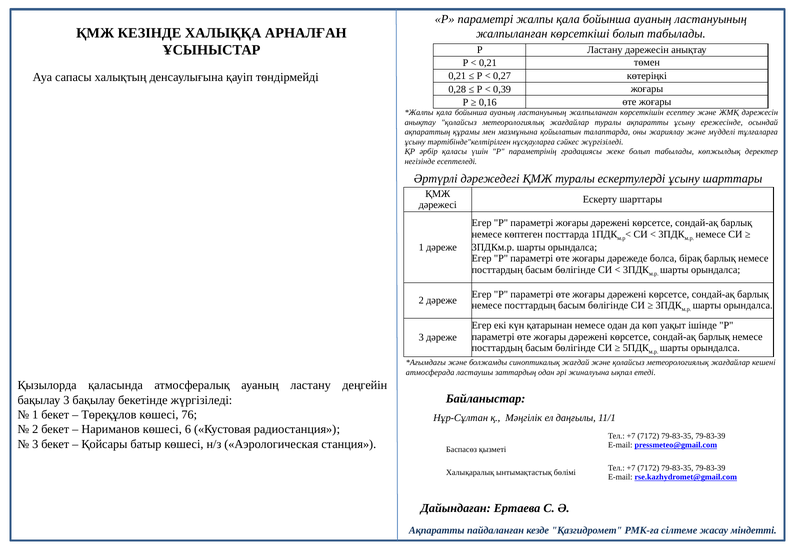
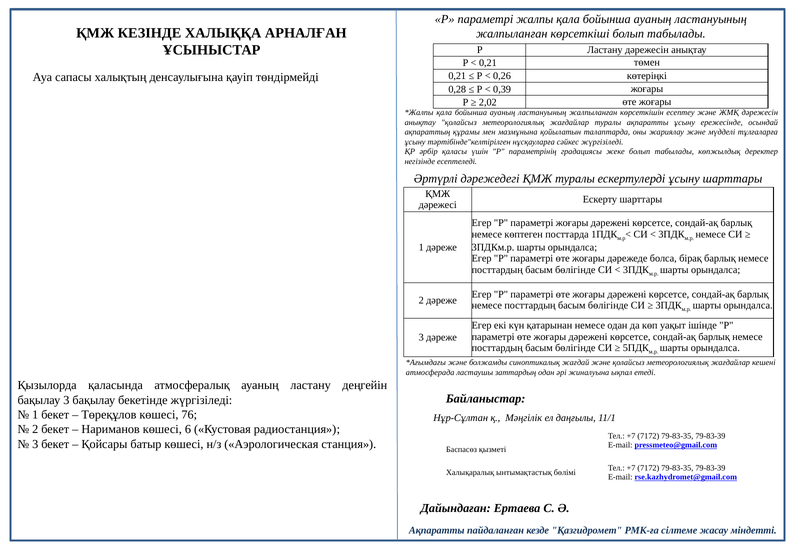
0,27: 0,27 -> 0,26 (502, 76)
0,16: 0,16 -> 2,02 (488, 102)
